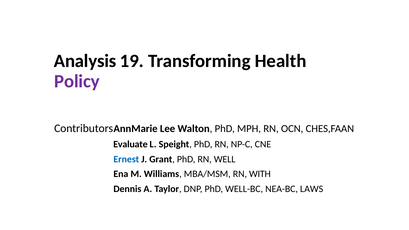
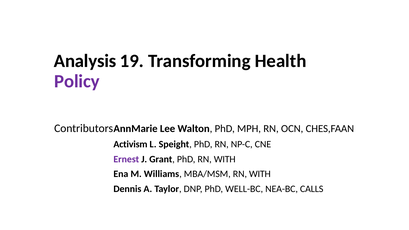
Evaluate: Evaluate -> Activism (130, 144)
Ernest colour: blue -> purple (126, 159)
PhD RN WELL: WELL -> WITH (225, 159)
LAWS: LAWS -> CALLS (312, 189)
